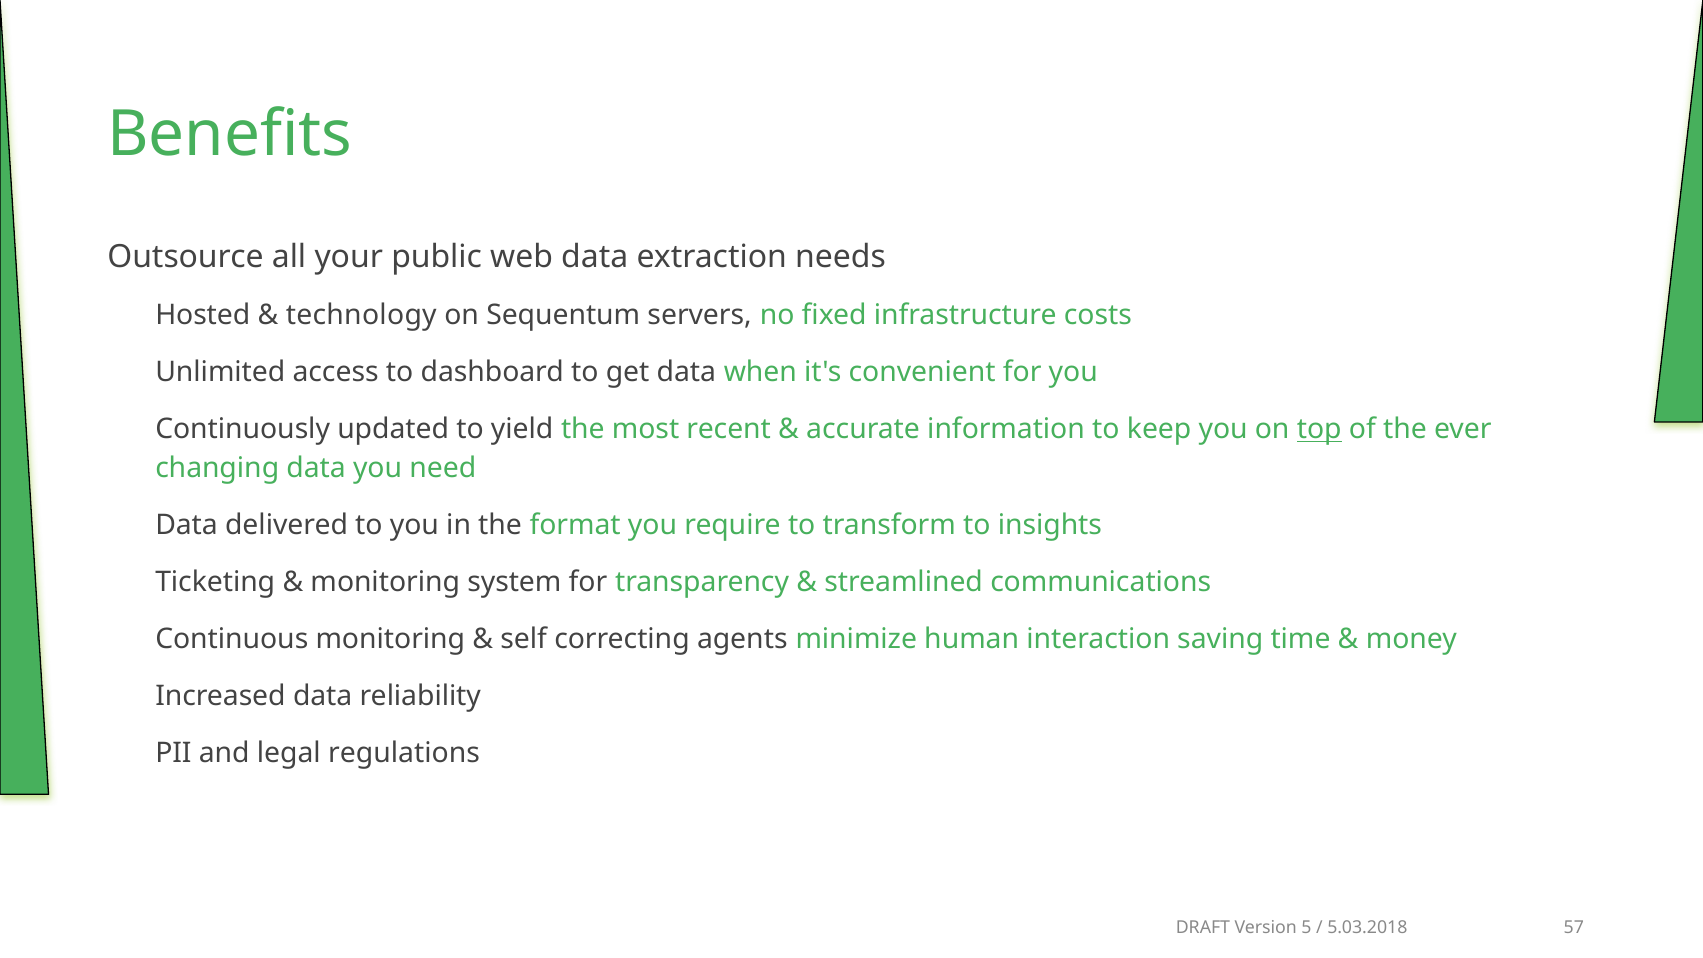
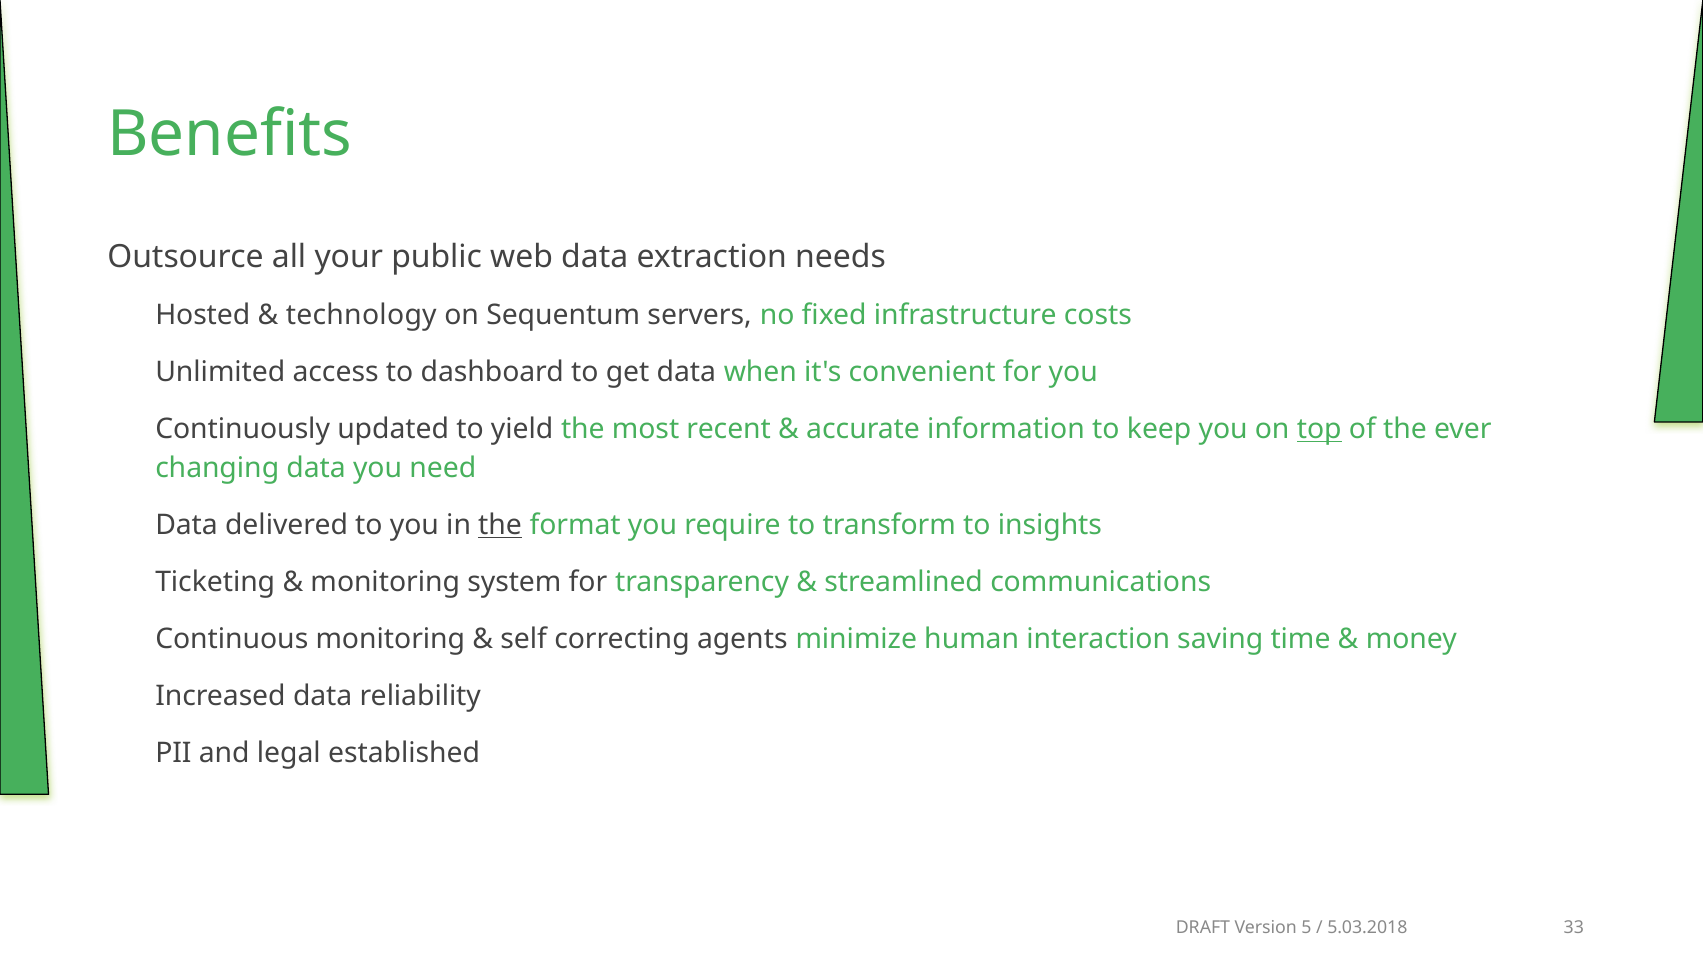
the underline: none -> present (500, 525)
regulations: regulations -> established (404, 753)
57: 57 -> 33 (1574, 927)
